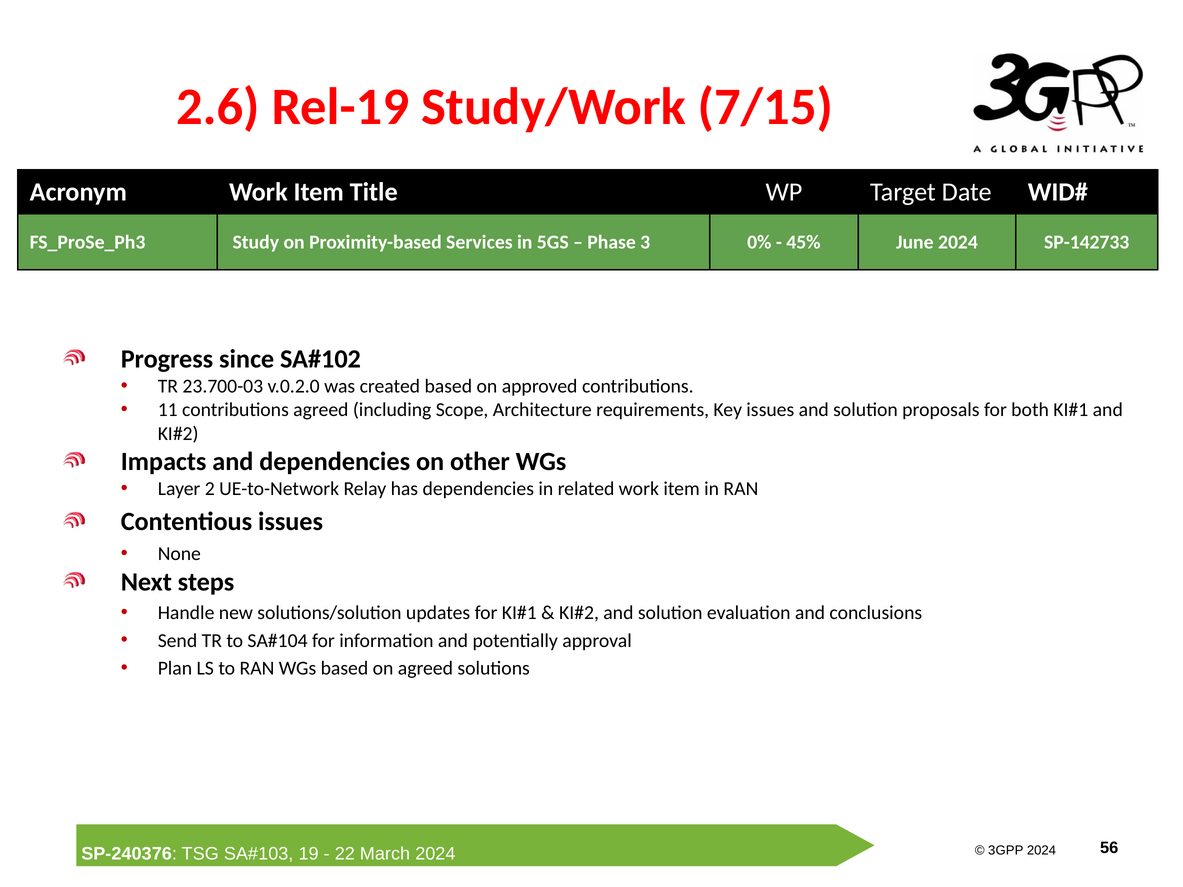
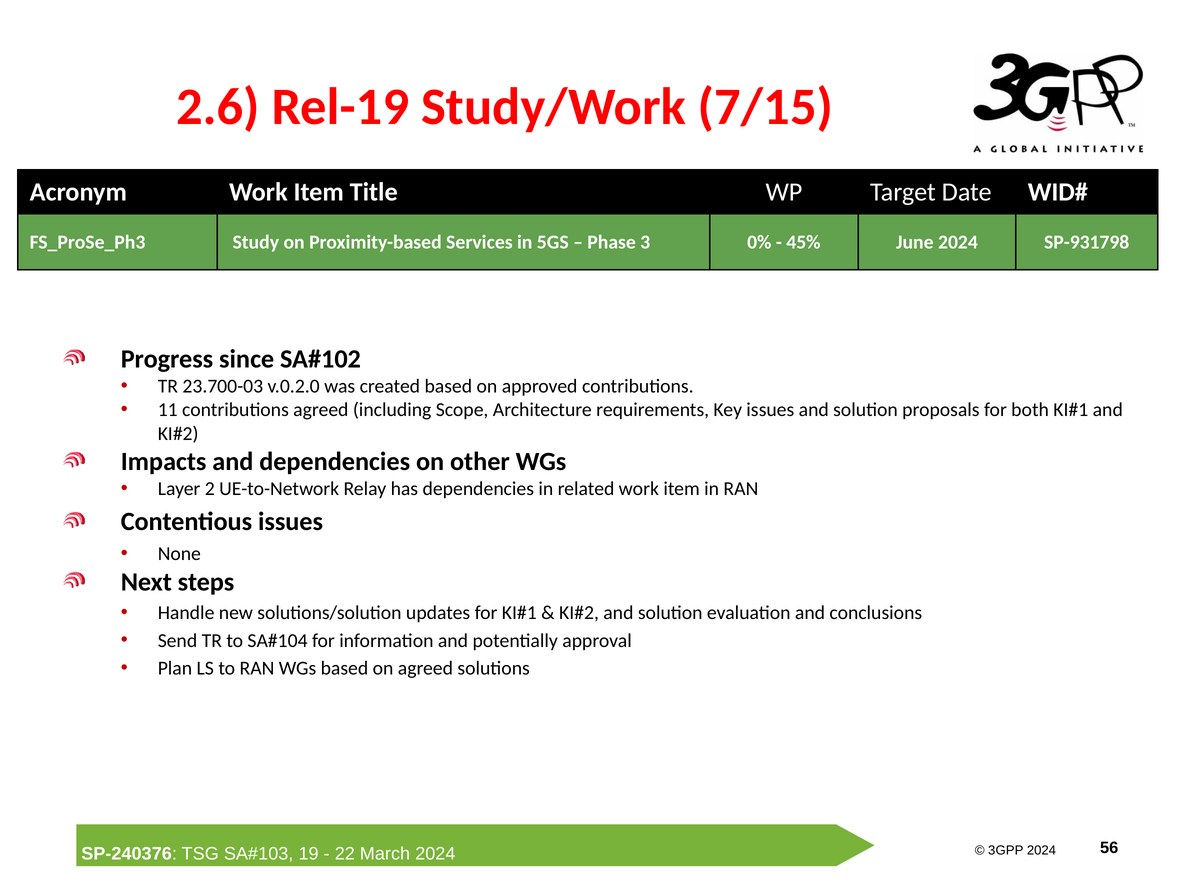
SP-142733: SP-142733 -> SP-931798 (1087, 242)
